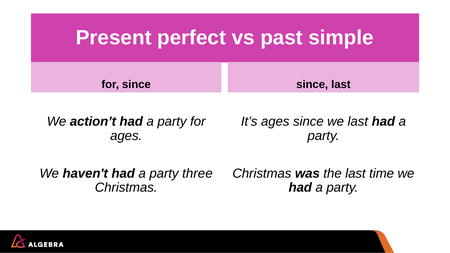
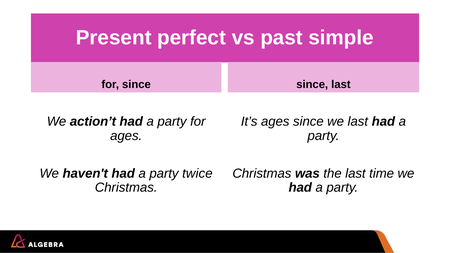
three: three -> twice (197, 174)
